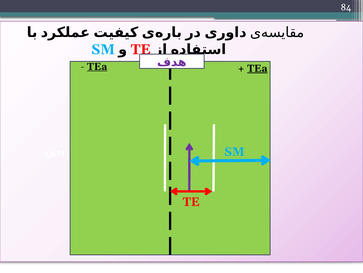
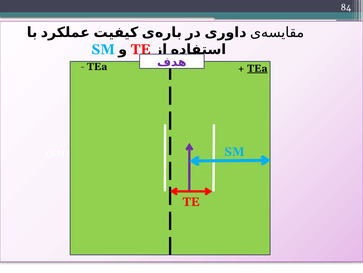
TEa underline: present -> none (97, 66)
